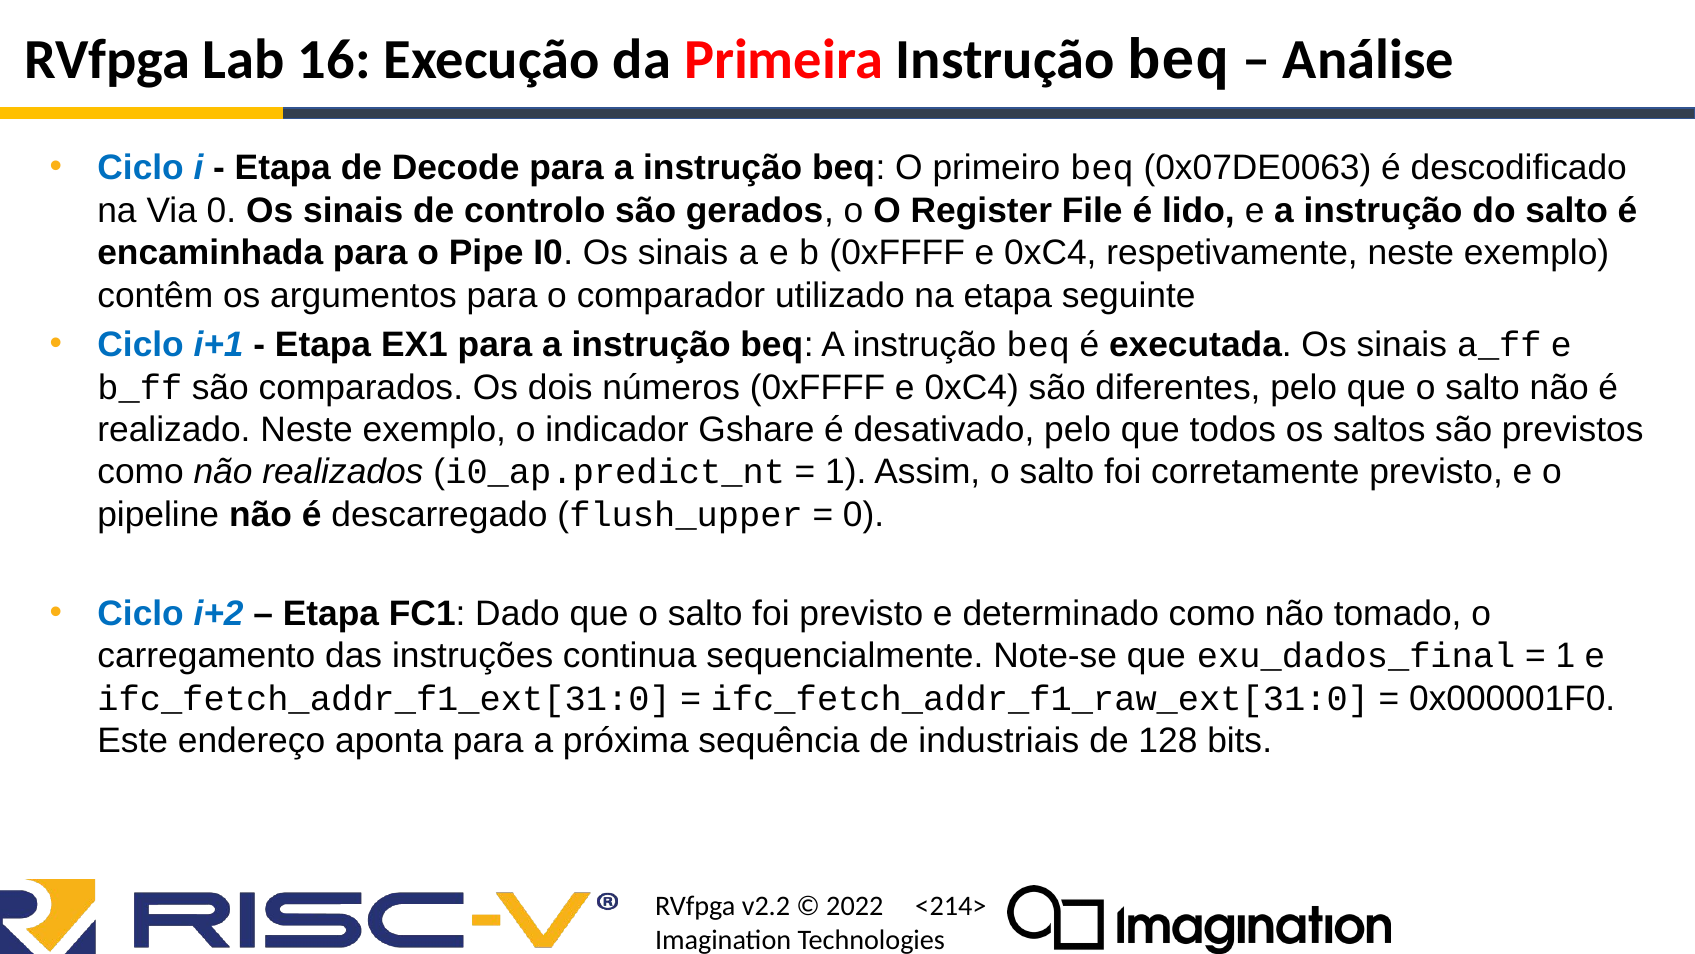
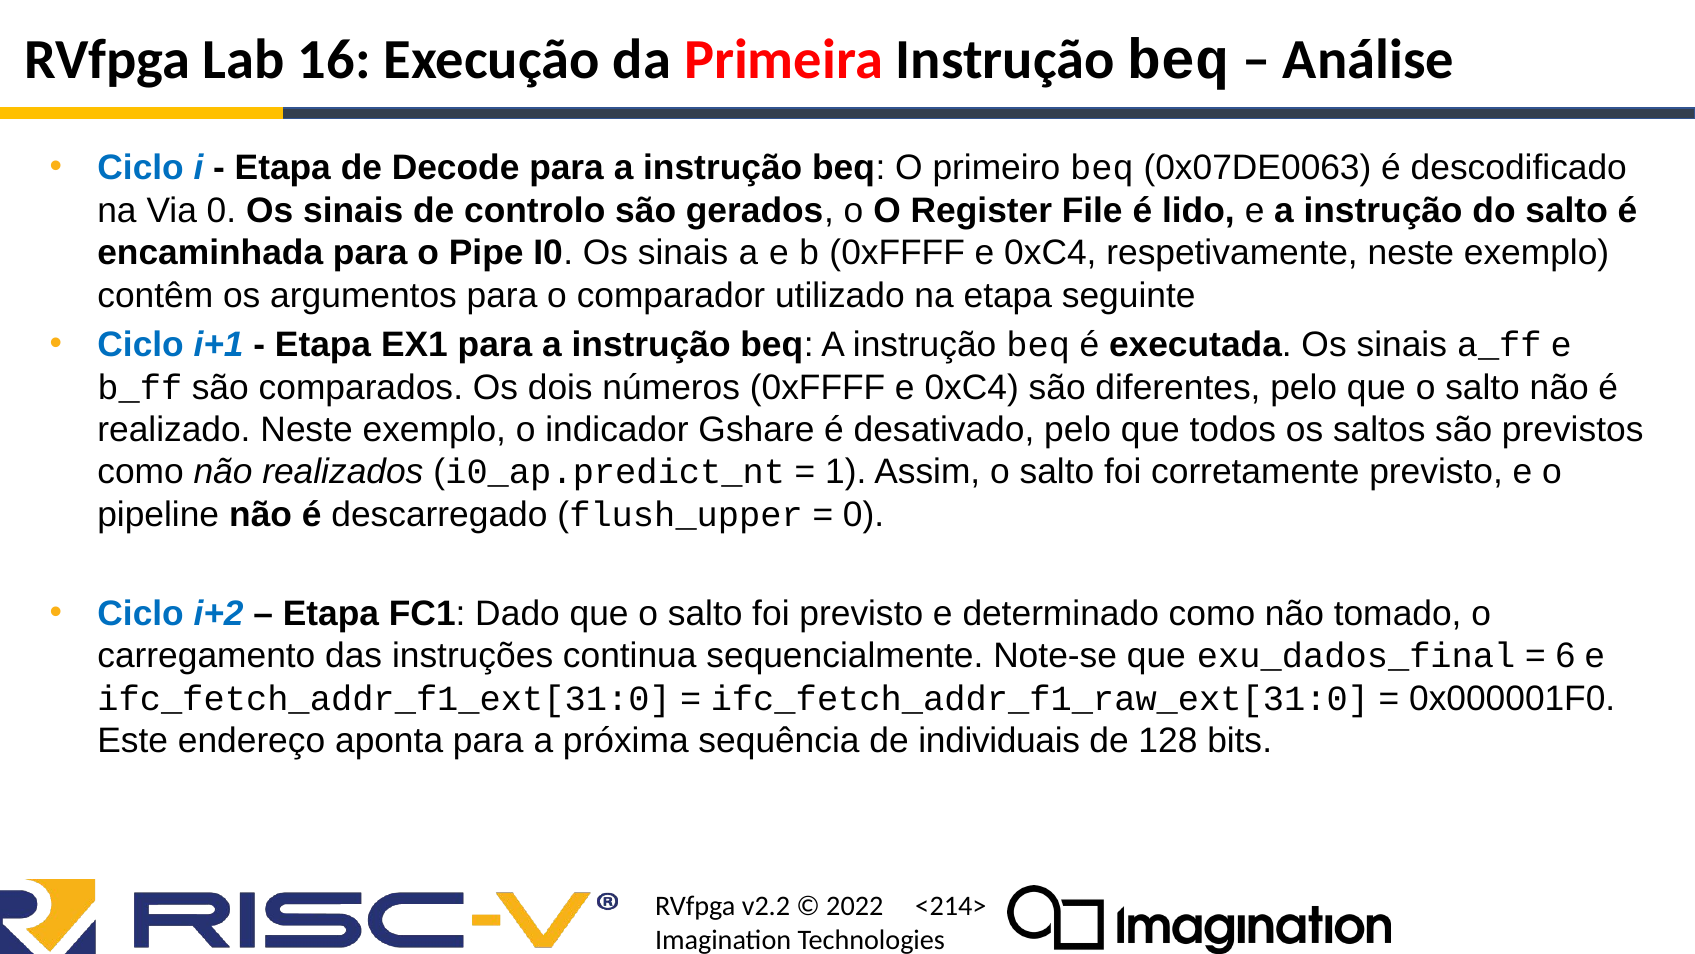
1: 1 -> 6 (1565, 656)
industriais: industriais -> individuais (999, 740)
